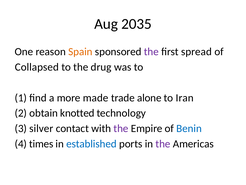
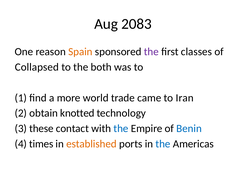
2035: 2035 -> 2083 (136, 24)
spread: spread -> classes (196, 52)
drug: drug -> both (101, 67)
made: made -> world (96, 98)
alone: alone -> came (149, 98)
silver: silver -> these (41, 128)
the colour: purple -> blue (121, 128)
established colour: blue -> orange (91, 143)
the colour: purple -> blue (163, 143)
